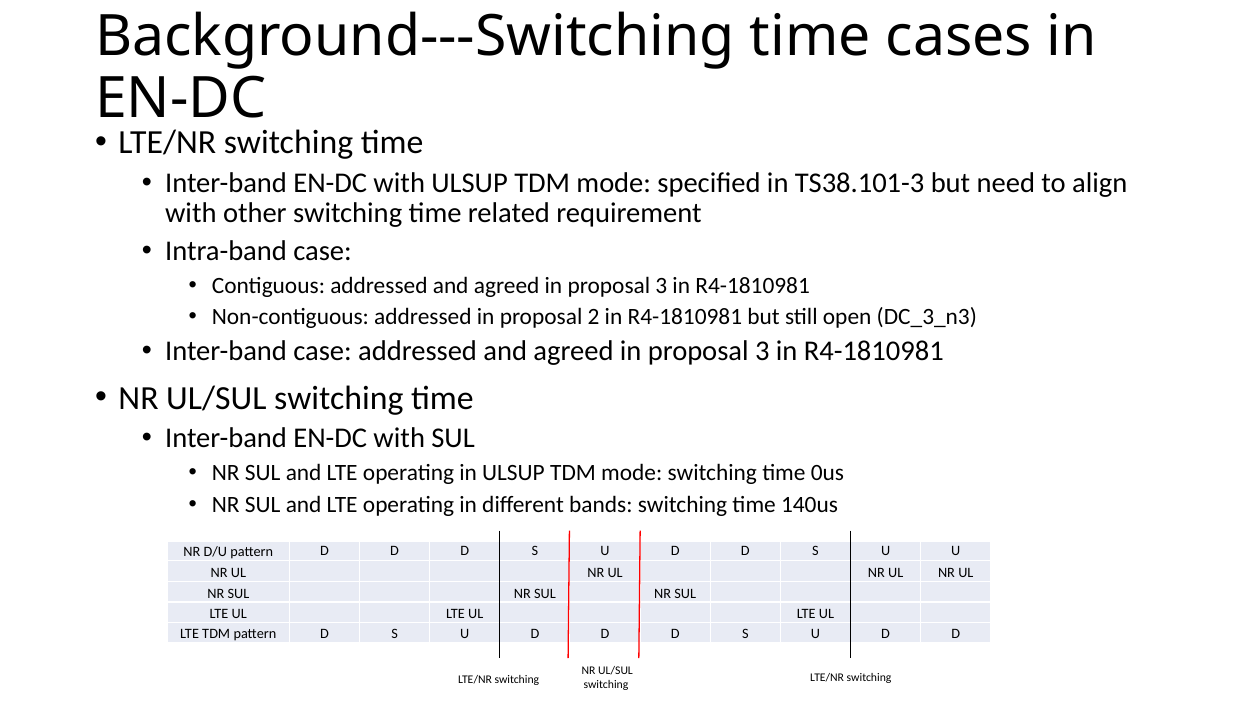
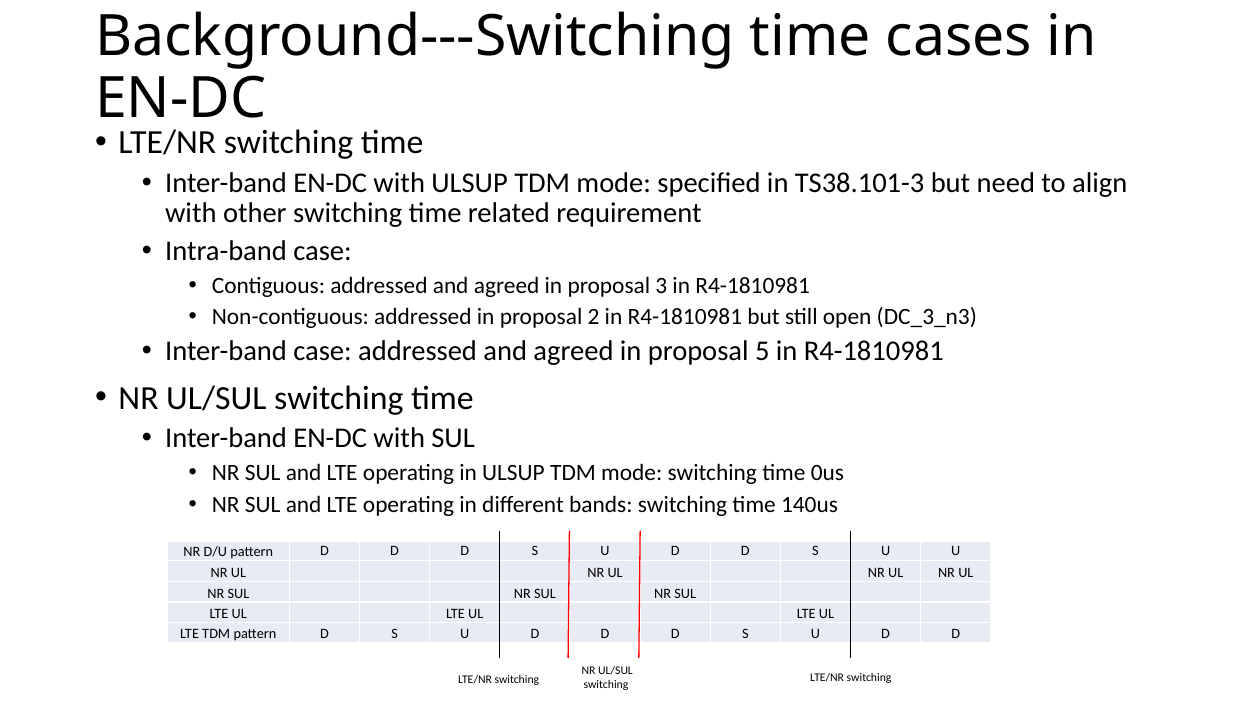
3: 3 -> 5 (762, 352)
